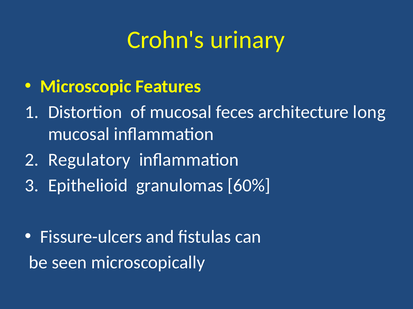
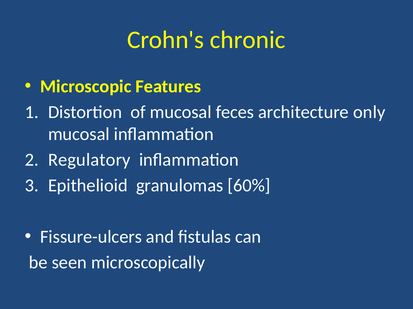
urinary: urinary -> chronic (248, 40)
long: long -> only (369, 112)
